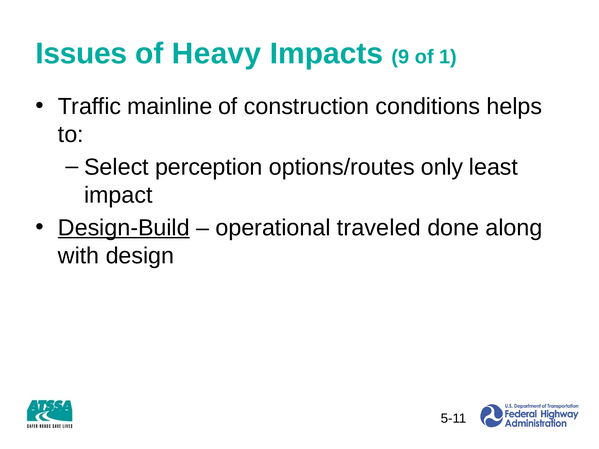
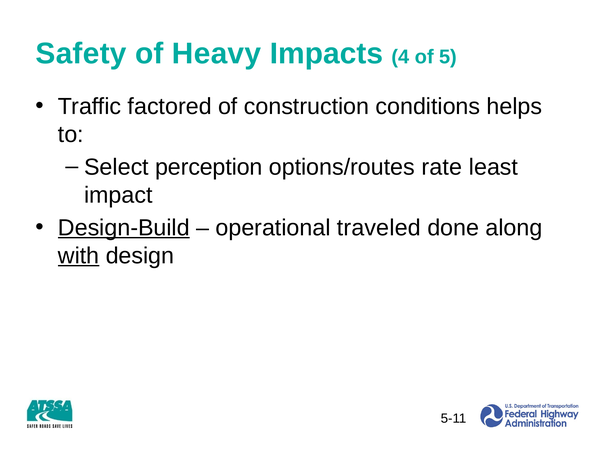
Issues: Issues -> Safety (81, 54)
9: 9 -> 4 (400, 57)
1: 1 -> 5 (448, 57)
mainline: mainline -> factored (170, 107)
only: only -> rate (442, 167)
with underline: none -> present (79, 256)
